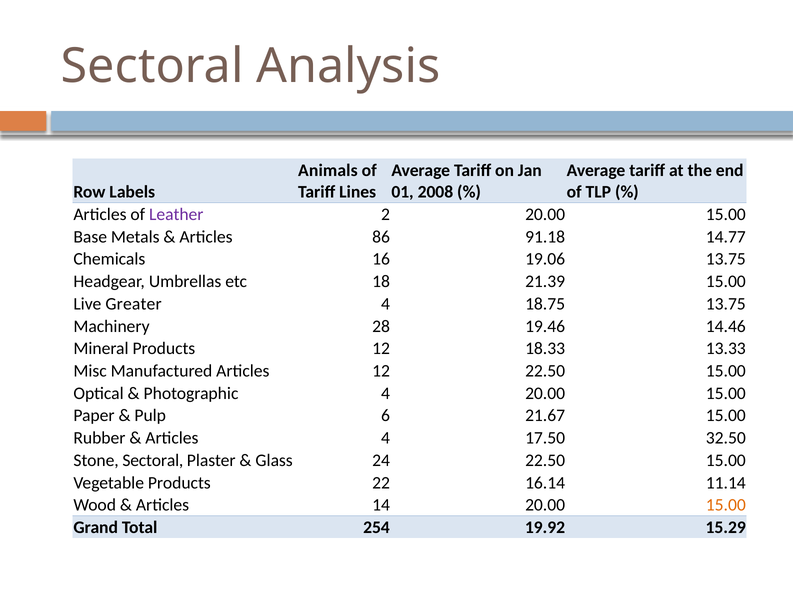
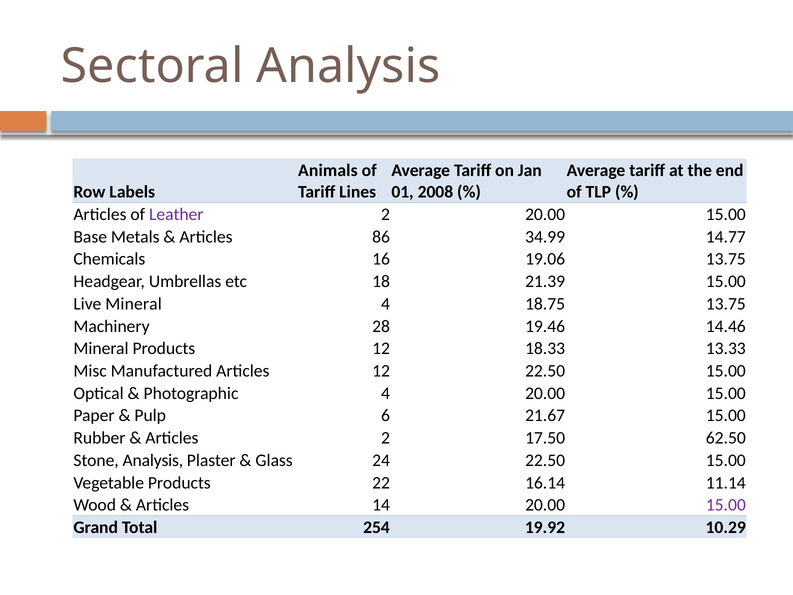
91.18: 91.18 -> 34.99 (545, 237)
Live Greater: Greater -> Mineral (134, 304)
Articles 4: 4 -> 2 (385, 438)
32.50: 32.50 -> 62.50 (726, 438)
Stone Sectoral: Sectoral -> Analysis (153, 460)
15.00 colour: orange -> purple (726, 505)
15.29: 15.29 -> 10.29 (726, 527)
